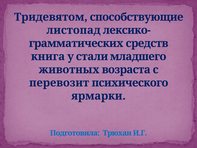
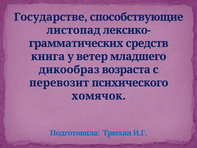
Тридевятом: Тридевятом -> Государстве (51, 17)
стали: стали -> ветер (92, 56)
животных: животных -> дикообраз (69, 70)
ярмарки: ярмарки -> хомячок (98, 96)
